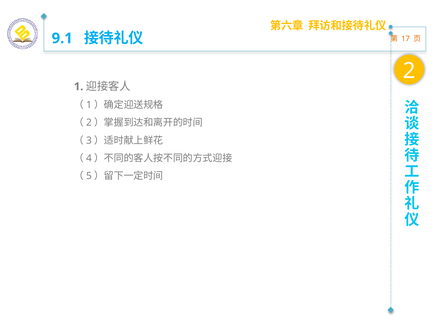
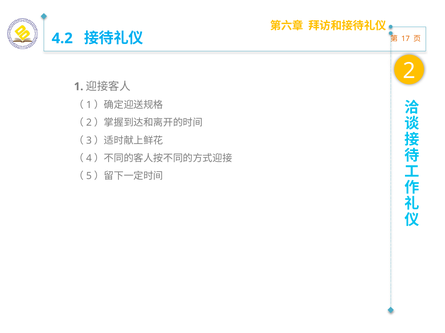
9.1: 9.1 -> 4.2 (62, 38)
